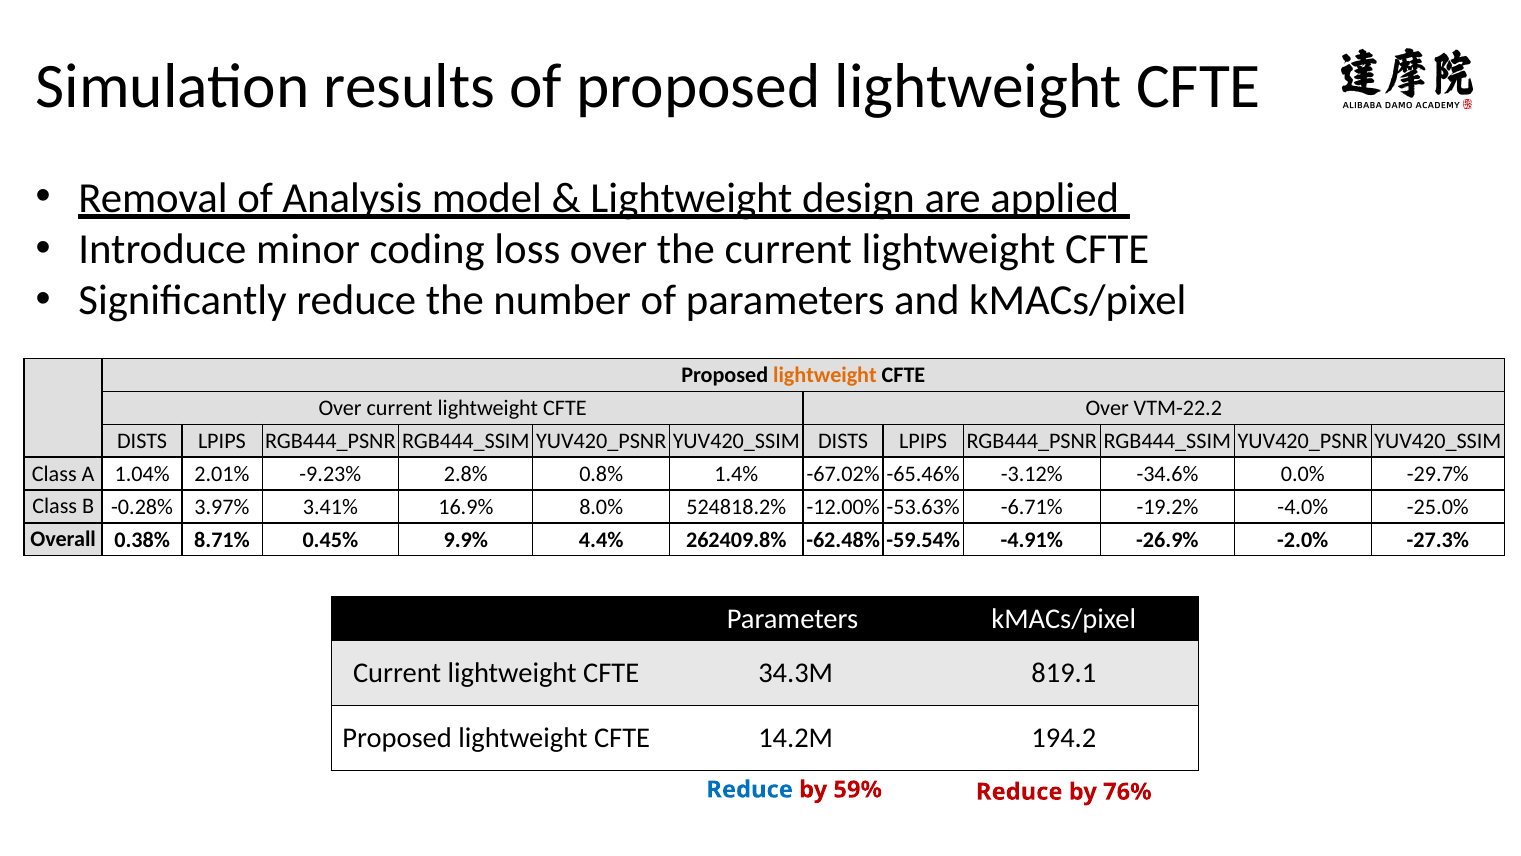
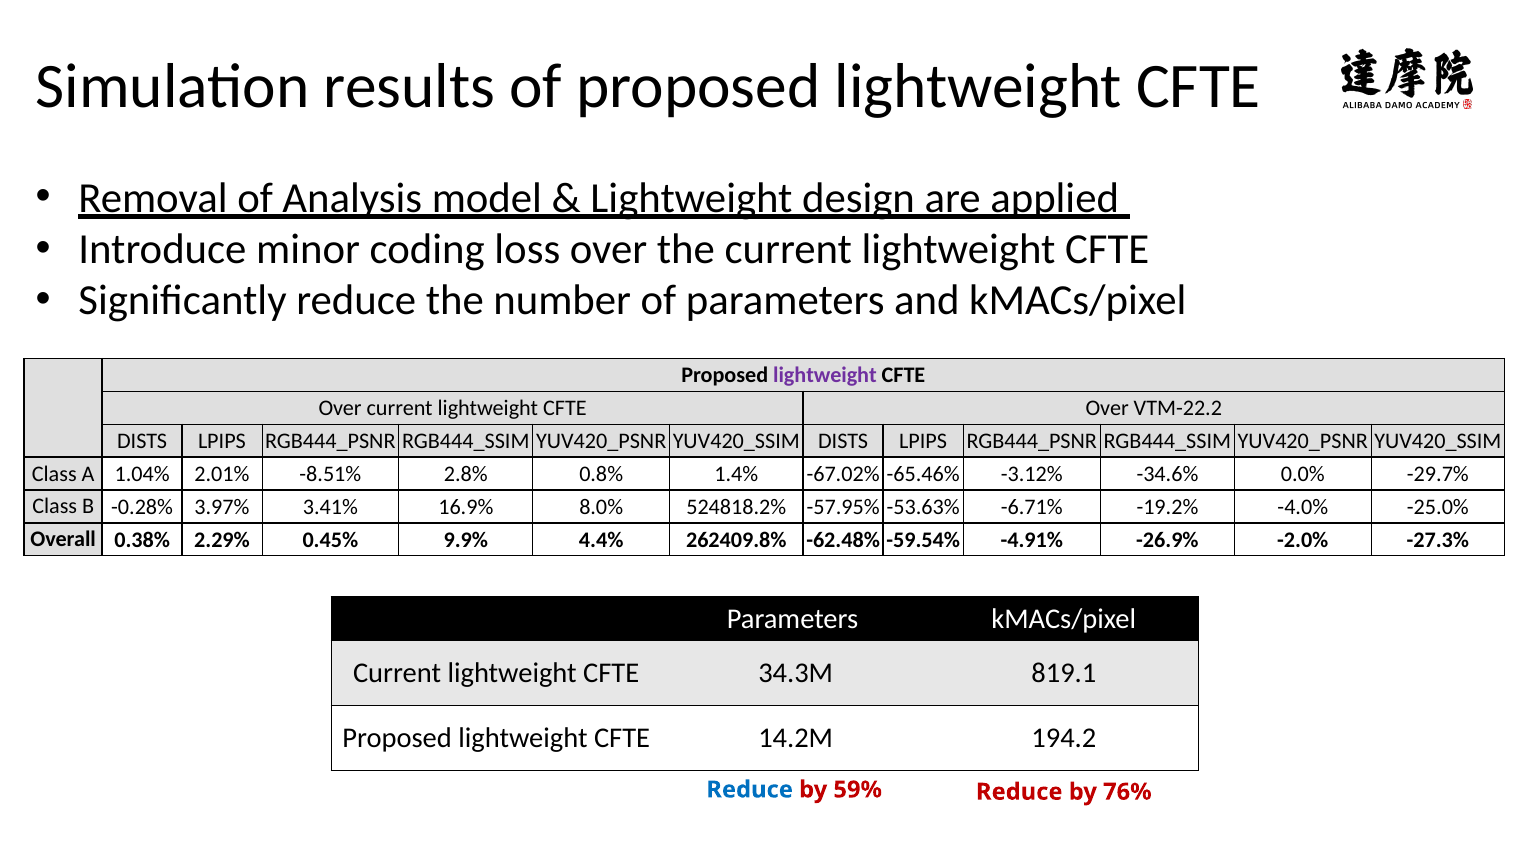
lightweight colour: orange -> purple (825, 375)
-9.23%: -9.23% -> -8.51% (330, 474)
-12.00%: -12.00% -> -57.95% (843, 507)
8.71%: 8.71% -> 2.29% (222, 539)
